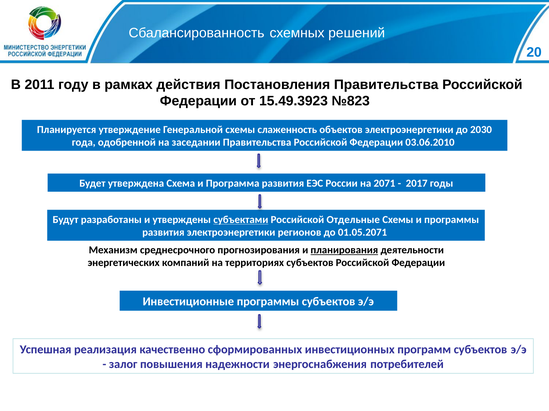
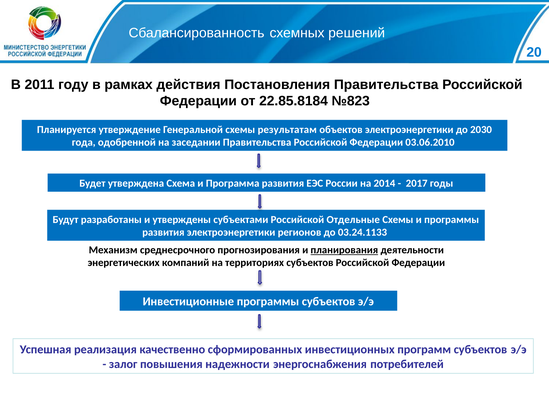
15.49.3923: 15.49.3923 -> 22.85.8184 (294, 101)
слаженность: слаженность -> результатам (287, 130)
2071: 2071 -> 2014 (384, 184)
субъектами underline: present -> none (241, 220)
01.05.2071: 01.05.2071 -> 03.24.1133 (363, 233)
